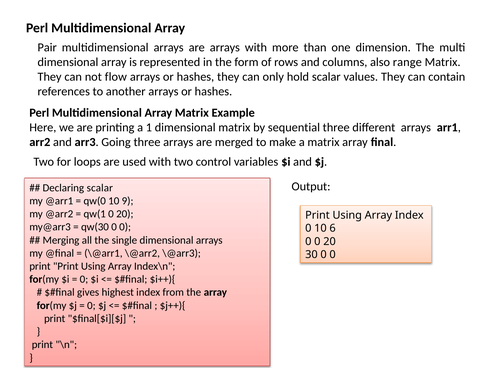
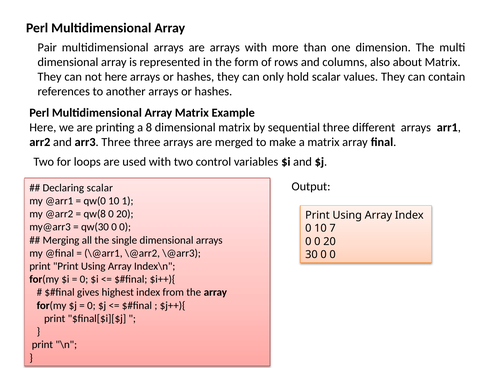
range: range -> about (407, 62)
not flow: flow -> here (116, 77)
1: 1 -> 8 (149, 128)
arr3 Going: Going -> Three (116, 142)
9: 9 -> 1 (128, 201)
qw(1: qw(1 -> qw(8 (95, 214)
6: 6 -> 7 (333, 228)
